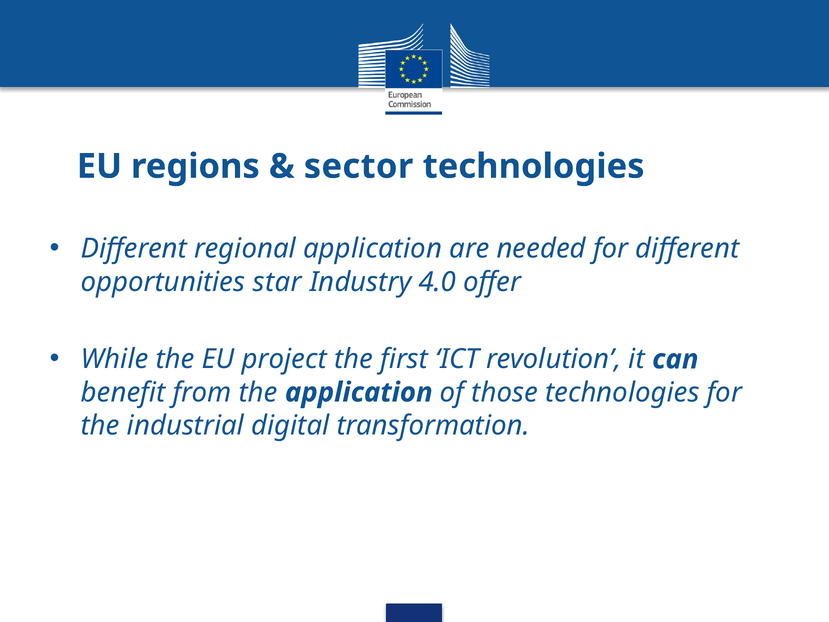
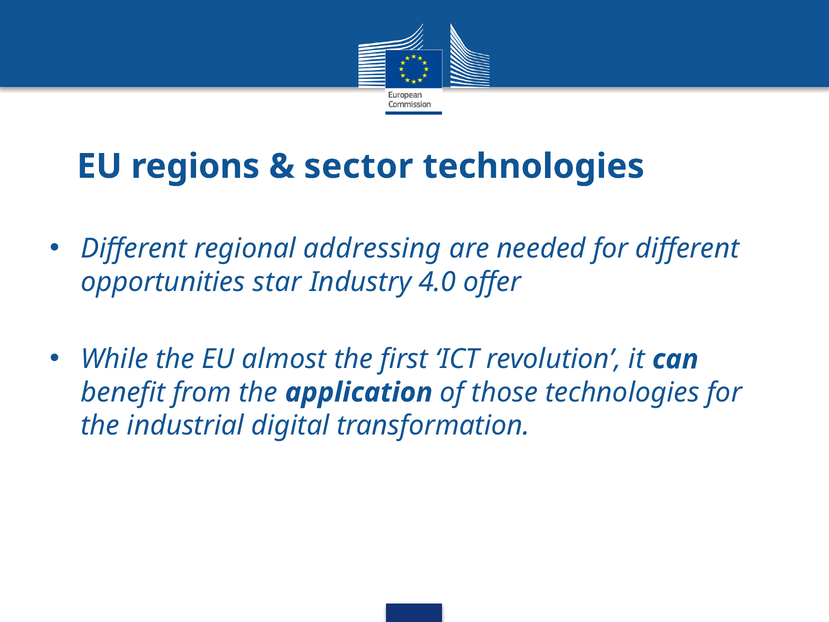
regional application: application -> addressing (372, 249)
project: project -> almost (284, 359)
